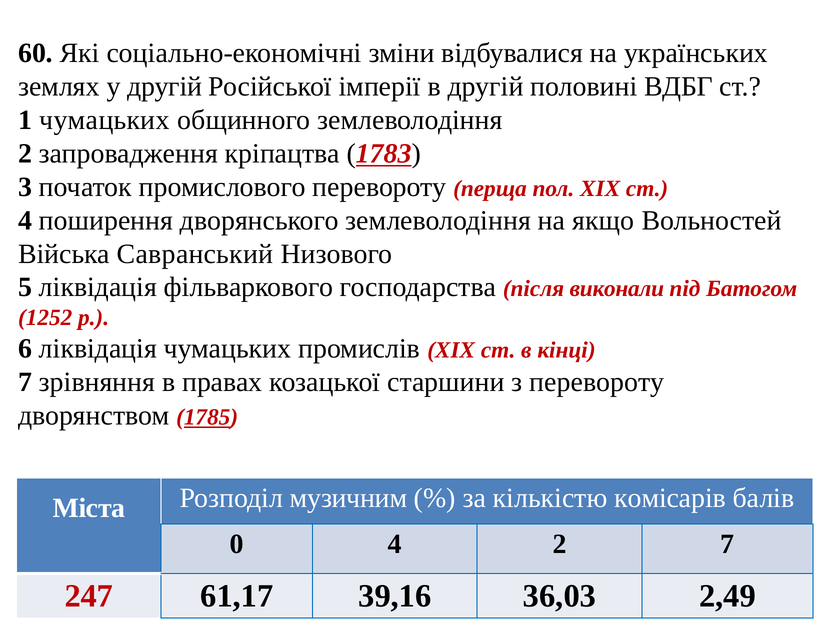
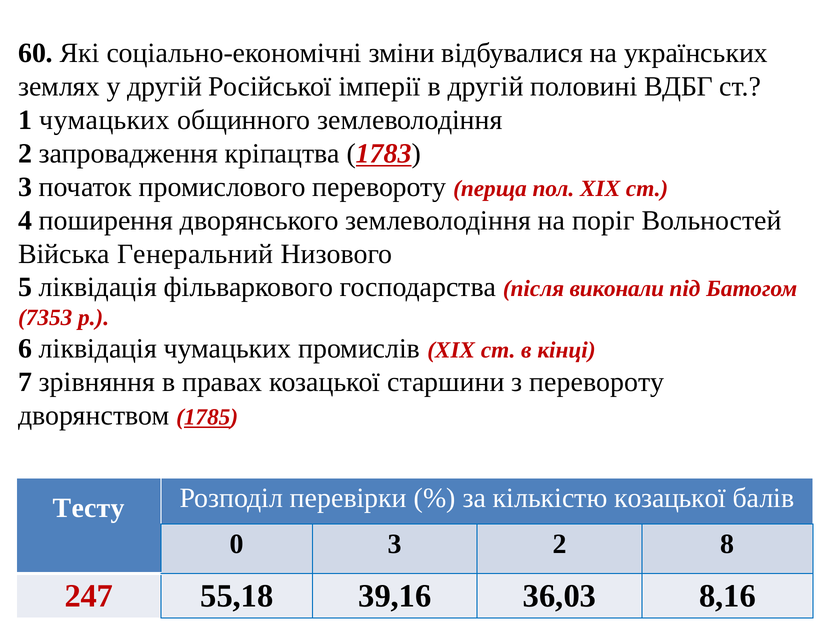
якщо: якщо -> поріг (603, 220)
Савранський: Савранський -> Генеральний (195, 254)
1252: 1252 -> 7353 (45, 318)
Міста: Міста -> Тесту (89, 508)
музичним: музичним -> перевірки (348, 498)
кількістю комісарів: комісарів -> козацької (670, 498)
0 4: 4 -> 3 (395, 544)
2 7: 7 -> 8 (727, 544)
61,17: 61,17 -> 55,18 (237, 596)
2,49: 2,49 -> 8,16 (727, 596)
